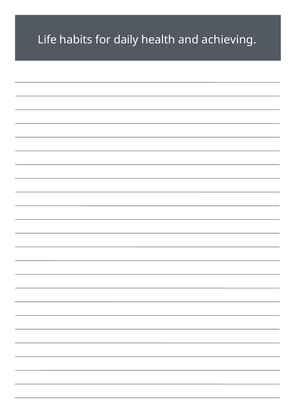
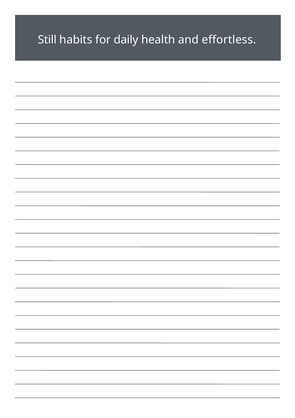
Life: Life -> Still (47, 40)
achieving: achieving -> effortless (229, 40)
